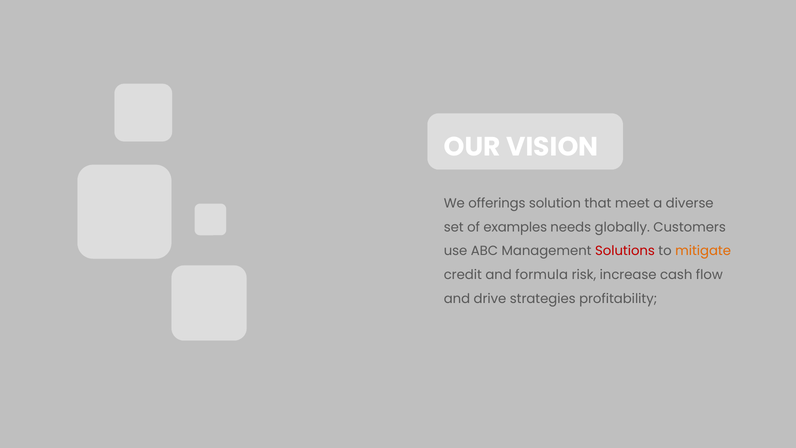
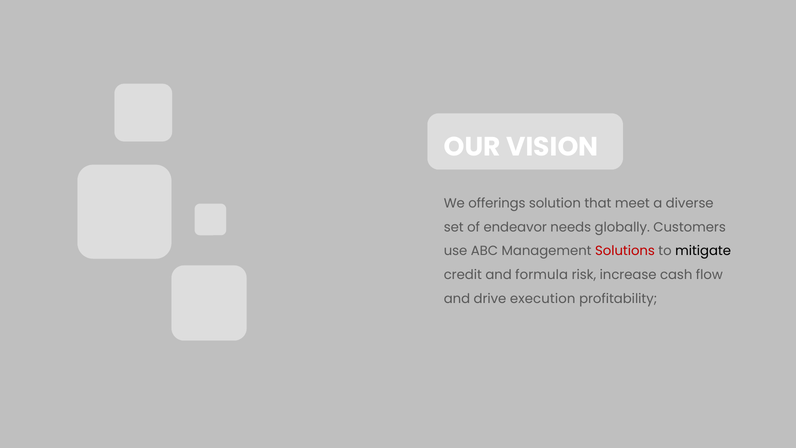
examples: examples -> endeavor (515, 227)
mitigate colour: orange -> black (703, 251)
strategies: strategies -> execution (543, 299)
